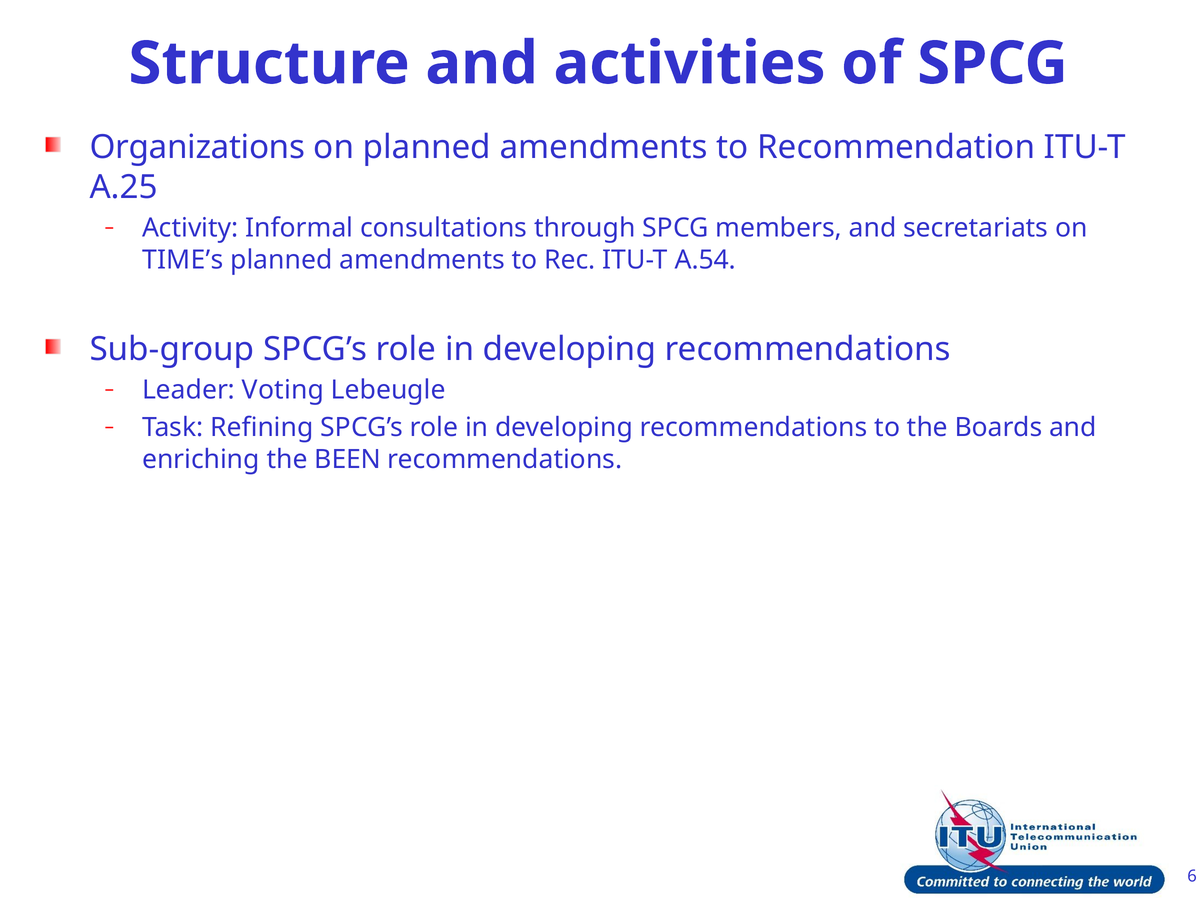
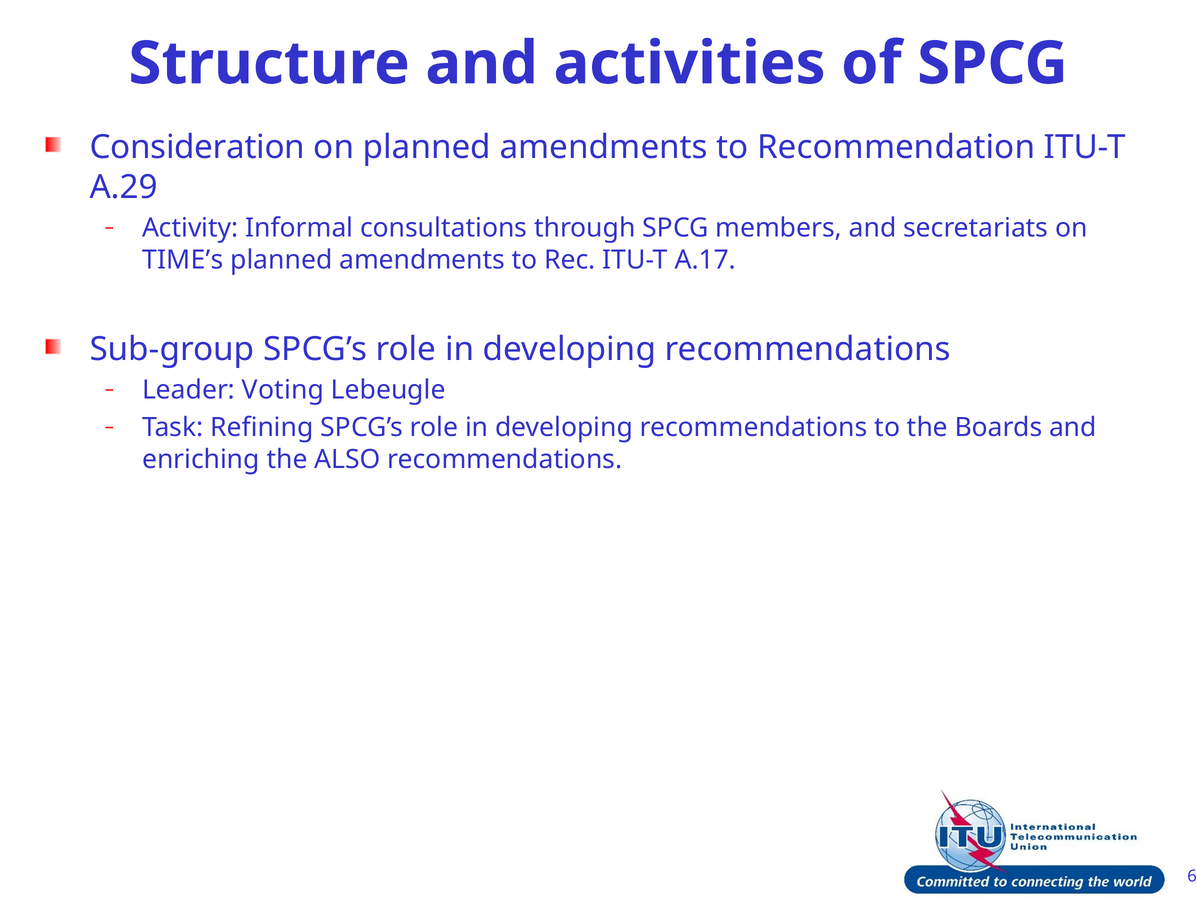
Organizations: Organizations -> Consideration (197, 147)
A.25: A.25 -> A.29 (124, 187)
A.54: A.54 -> A.17 (705, 260)
BEEN: BEEN -> ALSO (348, 459)
